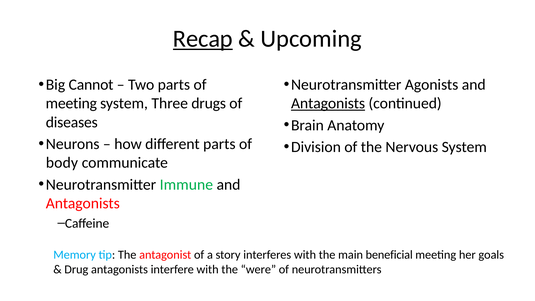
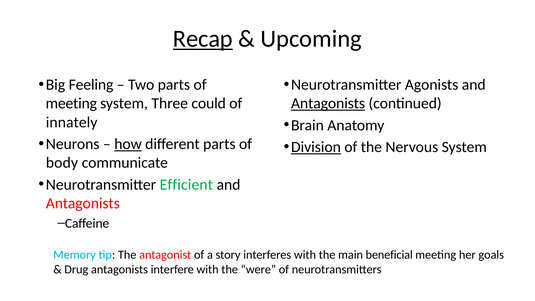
Cannot: Cannot -> Feeling (91, 85)
drugs: drugs -> could (209, 103)
diseases: diseases -> innately (72, 122)
how underline: none -> present (128, 144)
Division underline: none -> present (316, 147)
Immune: Immune -> Efficient (186, 185)
